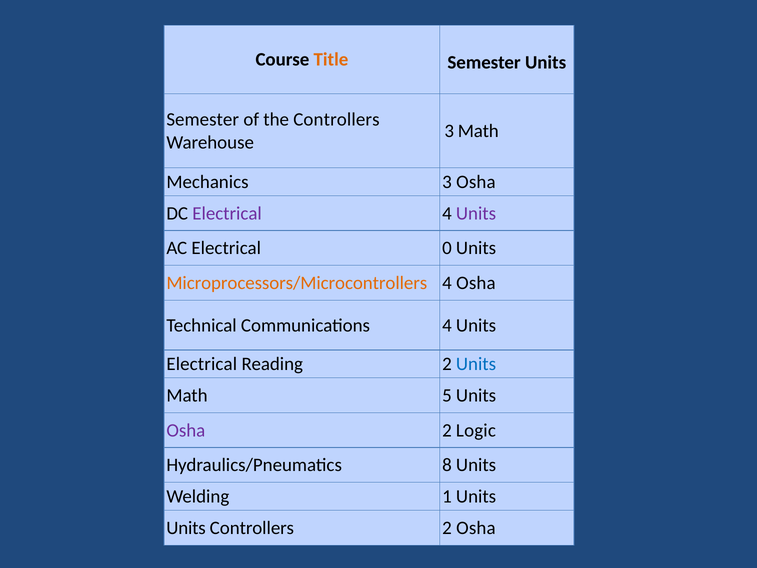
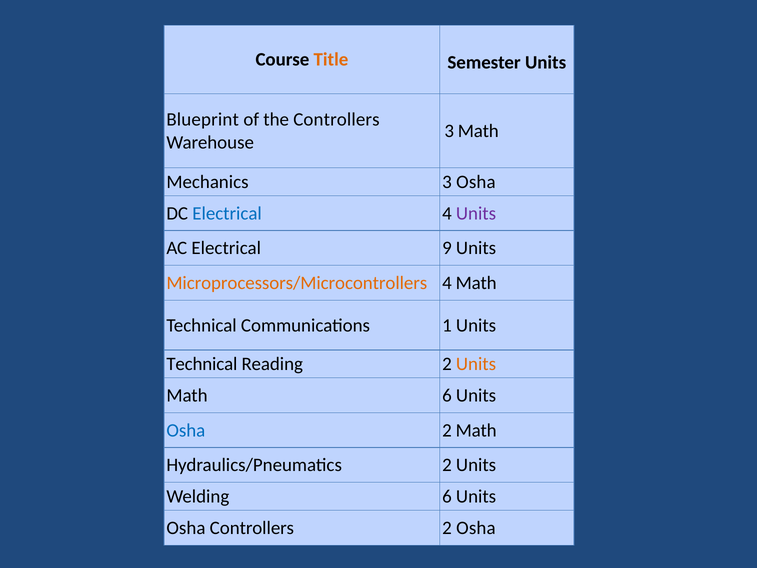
Semester: Semester -> Blueprint (203, 119)
Electrical colour: purple -> blue (227, 213)
0: 0 -> 9 (447, 248)
4 Osha: Osha -> Math (476, 283)
Communications 4: 4 -> 1 (447, 325)
Electrical: Electrical -> Technical (202, 364)
Units colour: blue -> orange (476, 364)
Math 5: 5 -> 6 (447, 395)
Osha colour: purple -> blue (186, 430)
2 Logic: Logic -> Math (476, 430)
Hydraulics/Pneumatics 8: 8 -> 2 (447, 465)
Welding 1: 1 -> 6 (447, 496)
Units: Units -> Osha (186, 528)
